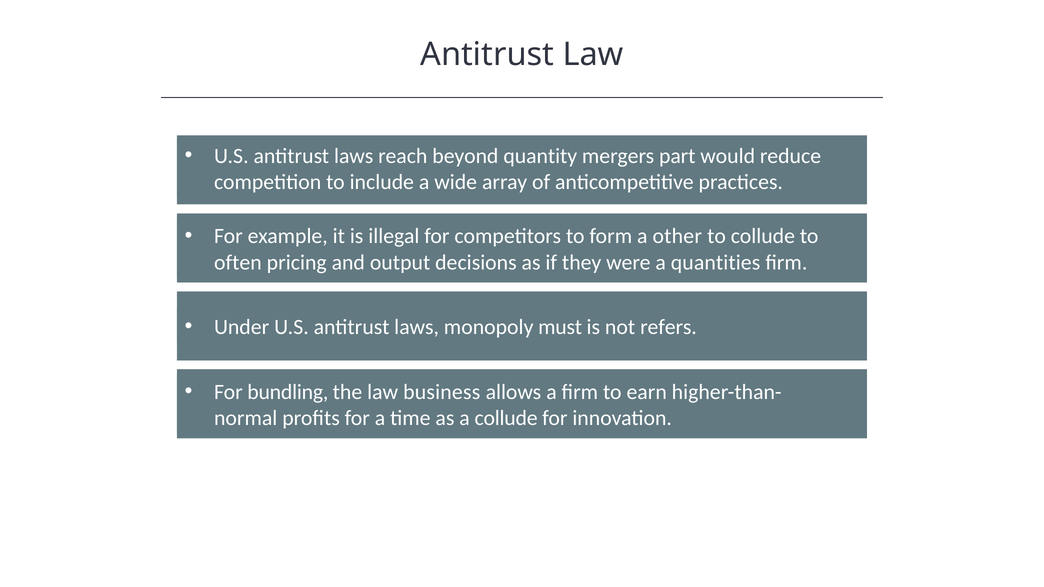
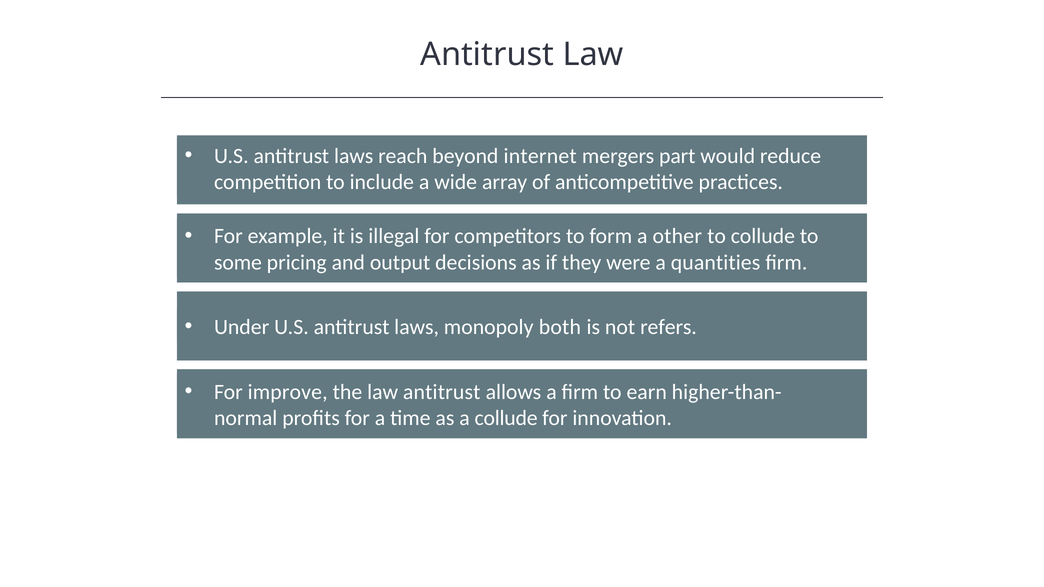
quantity: quantity -> internet (540, 156)
often: often -> some (238, 263)
must: must -> both (560, 327)
bundling: bundling -> improve (288, 392)
law business: business -> antitrust (442, 392)
